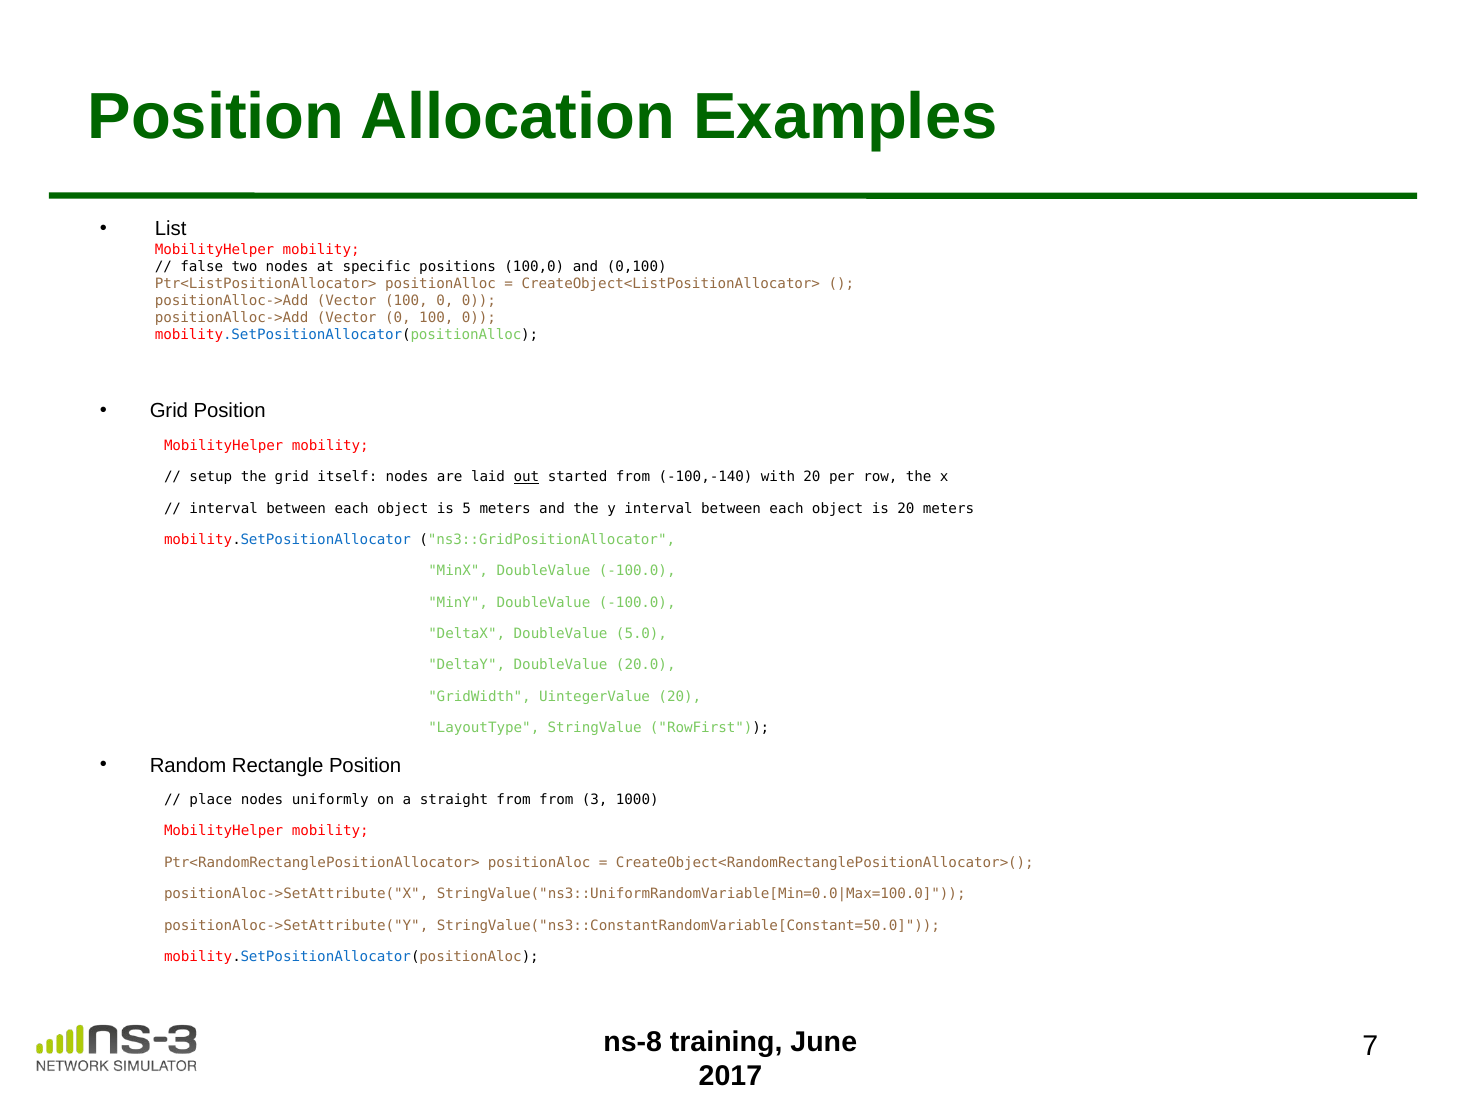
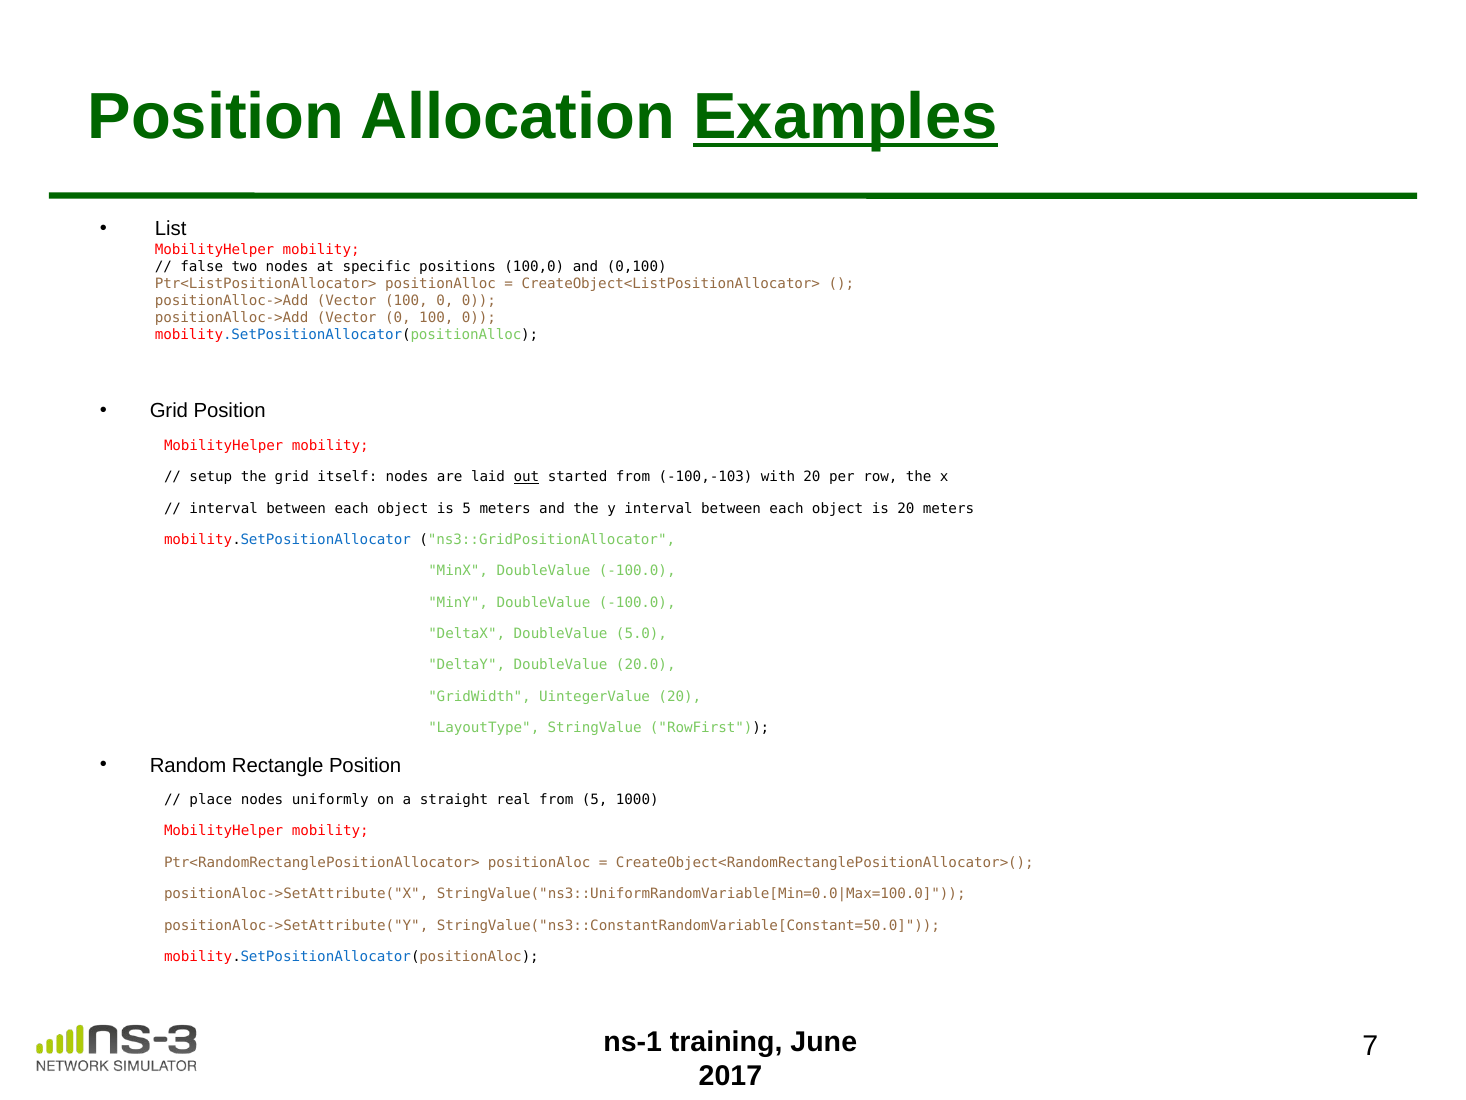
Examples underline: none -> present (845, 117)
-100,-140: -100,-140 -> -100,-103 (706, 477)
straight from: from -> real (514, 800)
from 3: 3 -> 5 (595, 800)
ns-8: ns-8 -> ns-1 (633, 1042)
